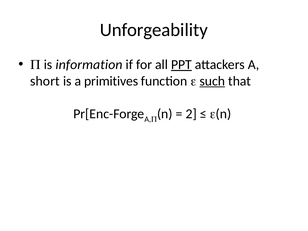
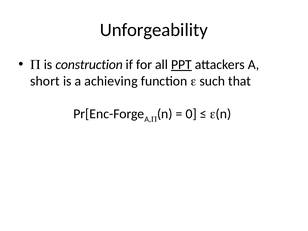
information: information -> construction (89, 65)
primitives: primitives -> achieving (111, 81)
such underline: present -> none (212, 81)
2: 2 -> 0 (191, 114)
